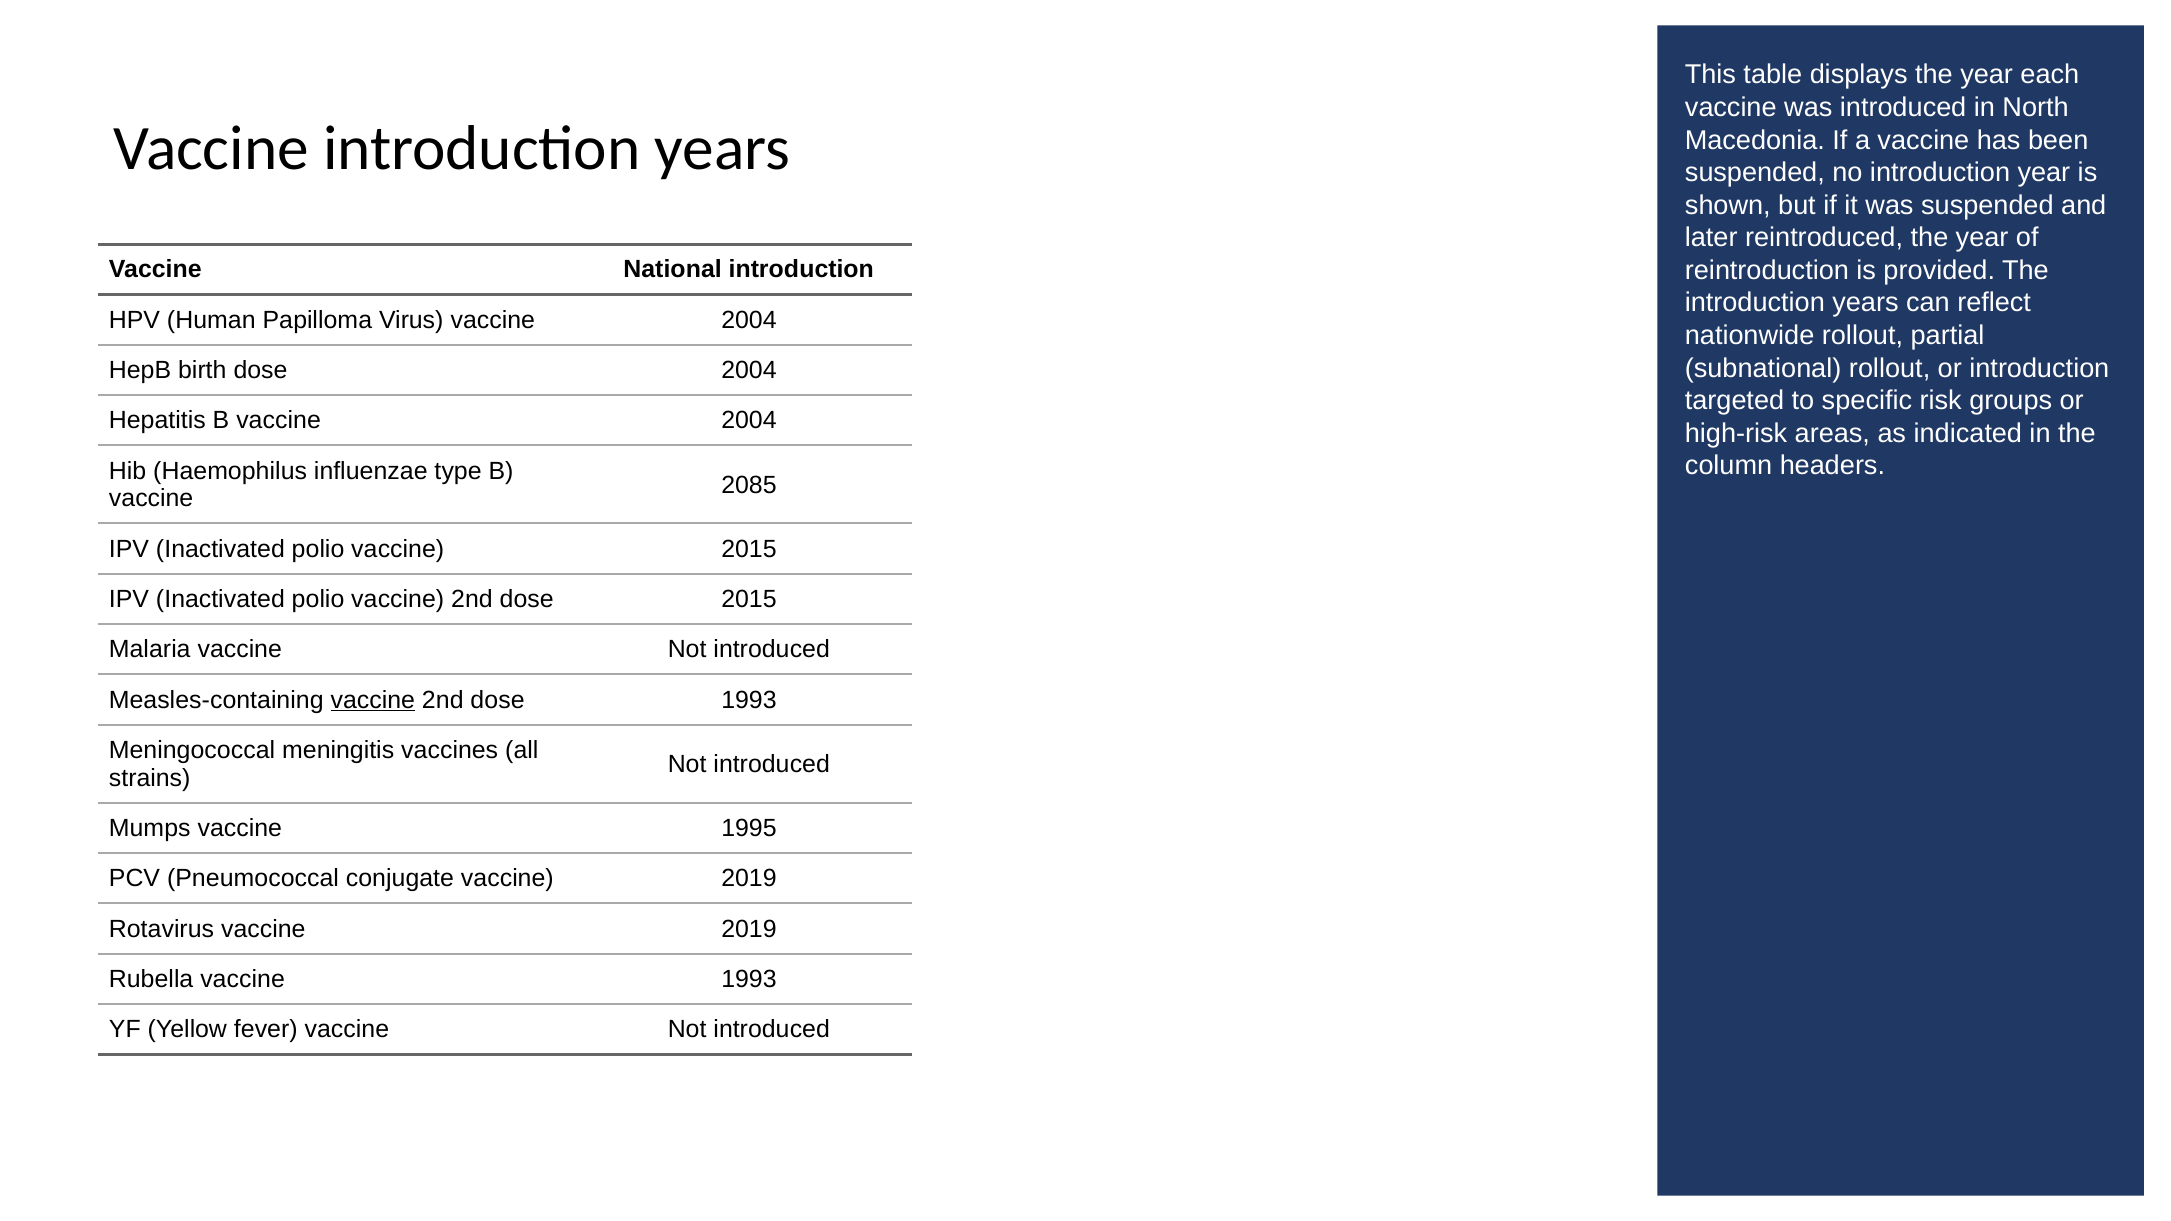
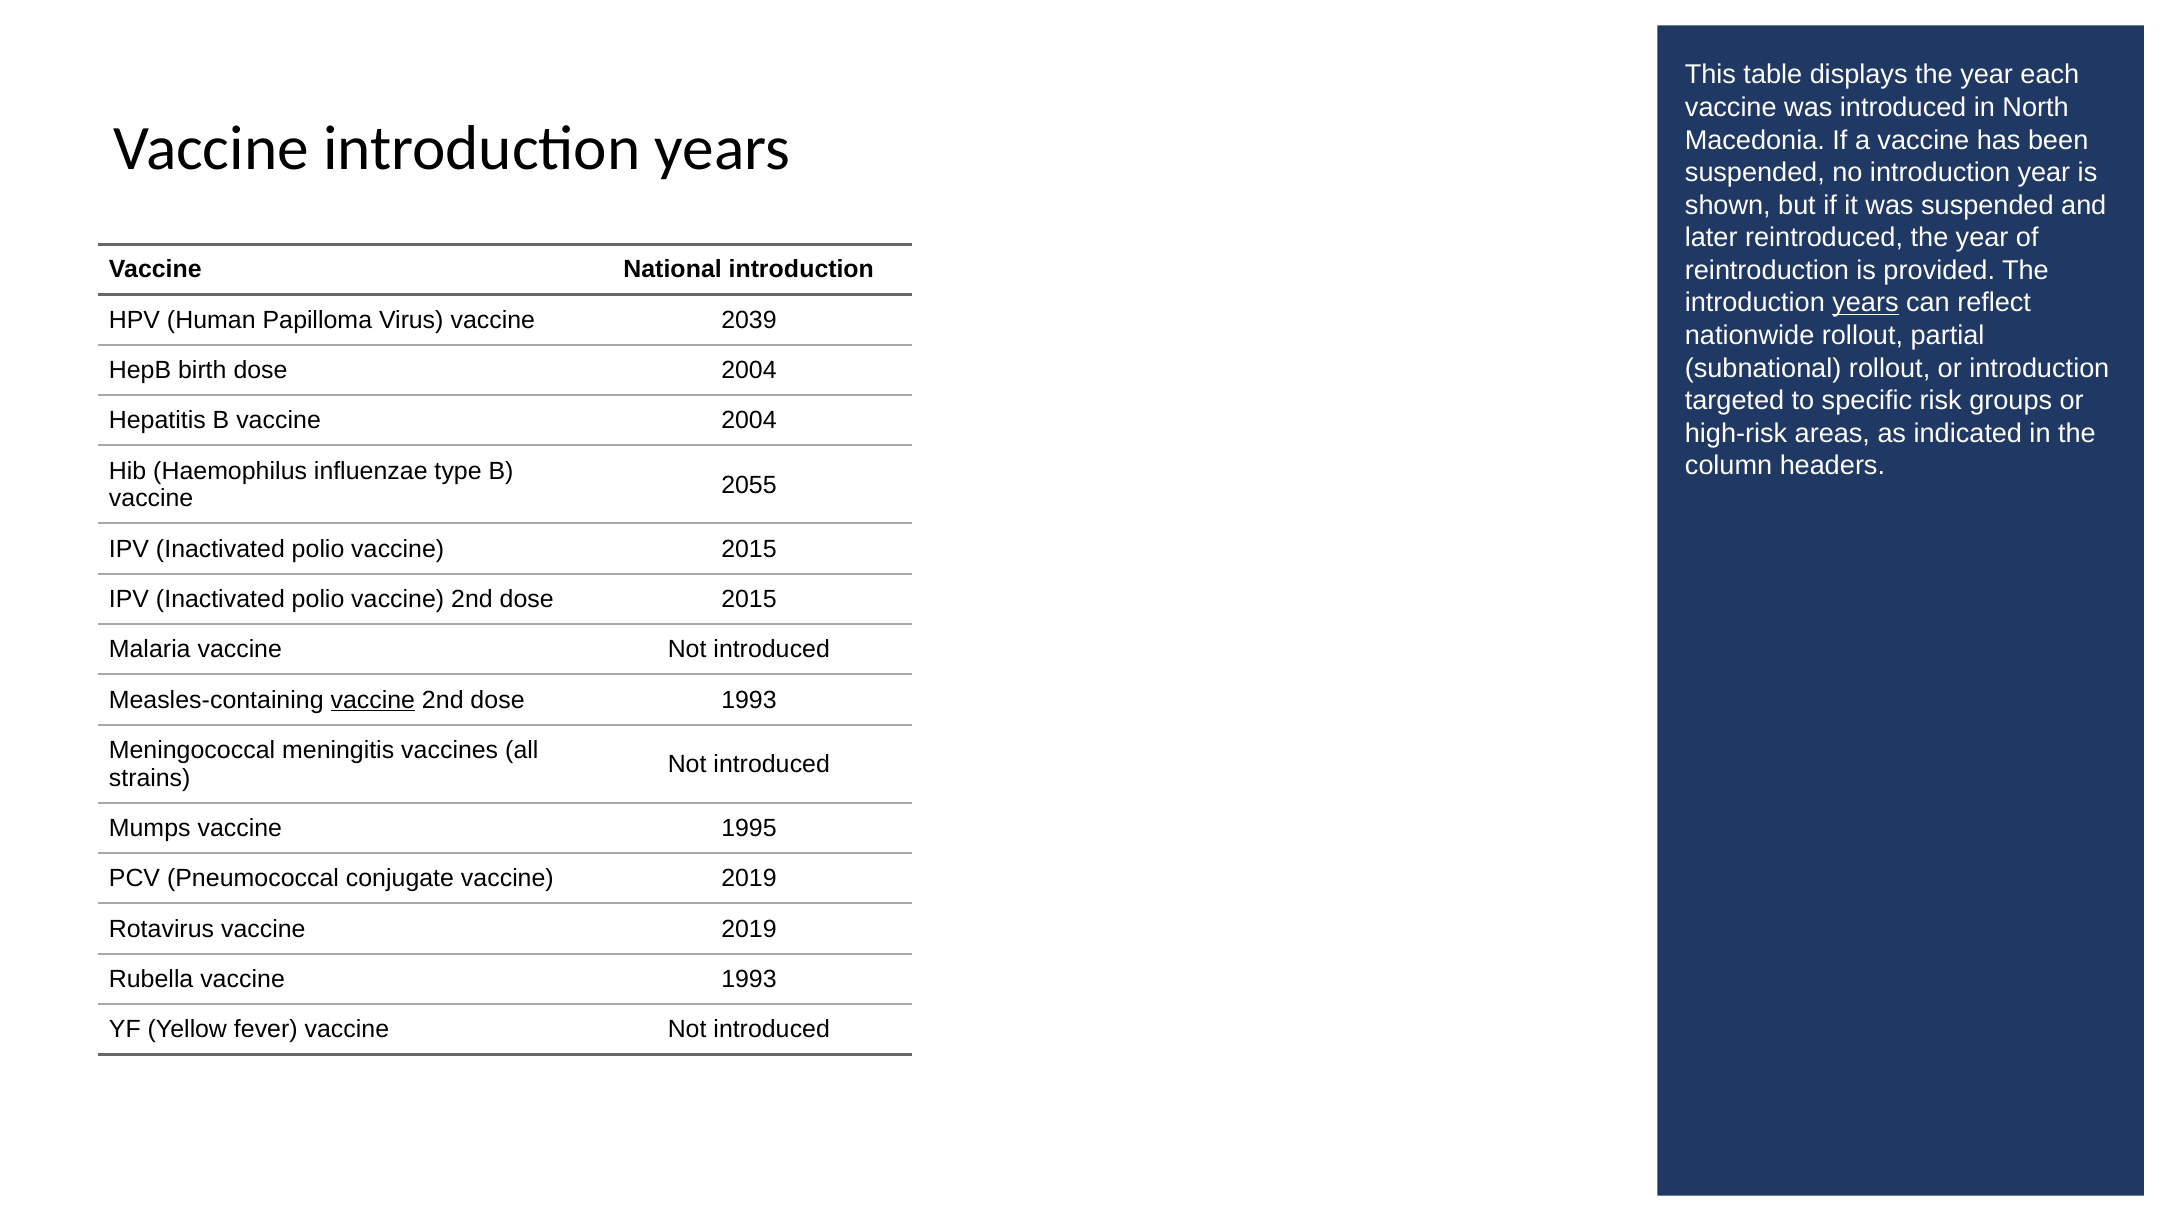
years underline: none -> present (1865, 303)
Virus vaccine 2004: 2004 -> 2039 (749, 320)
2085: 2085 -> 2055 (749, 485)
